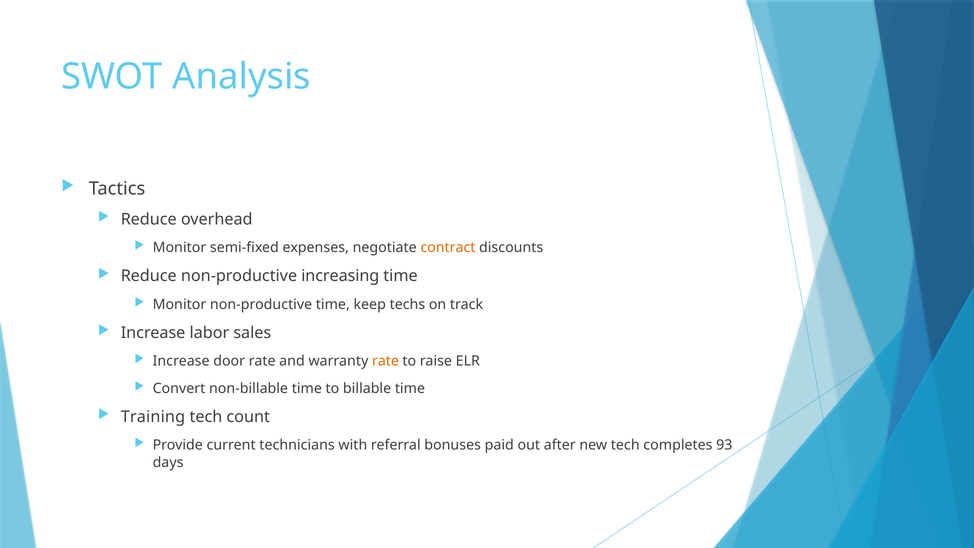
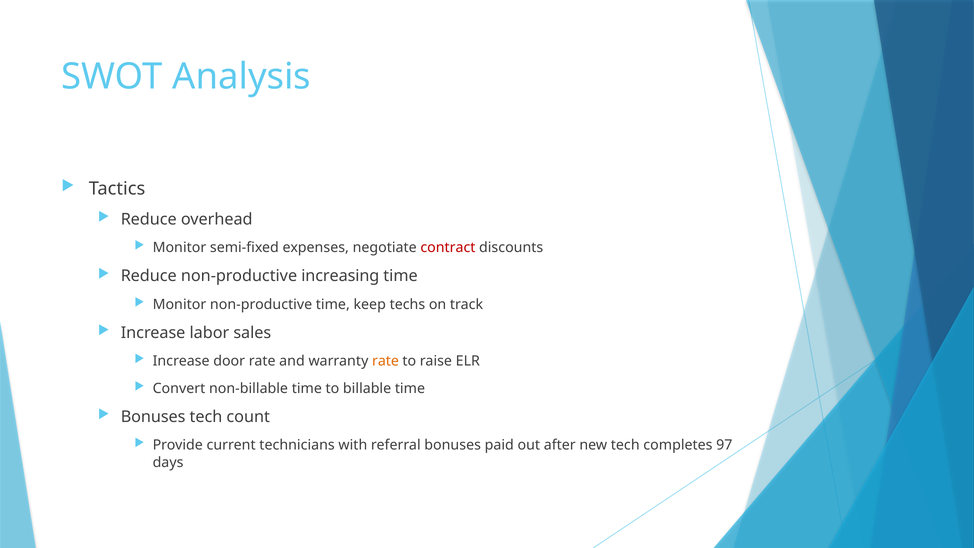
contract colour: orange -> red (448, 247)
Training: Training -> Bonuses (153, 417)
93: 93 -> 97 (724, 445)
